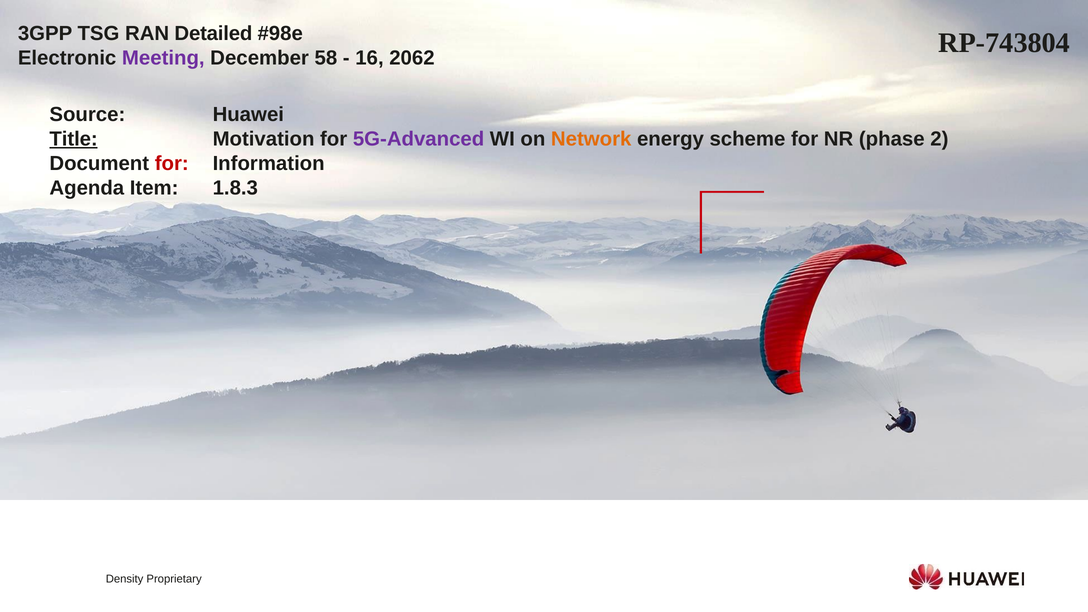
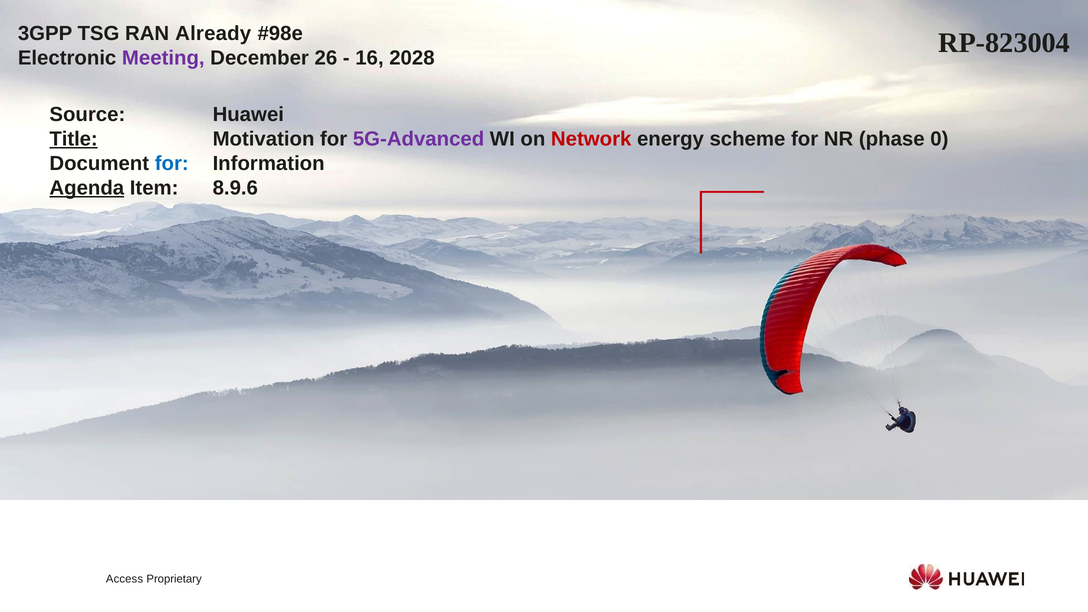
Detailed: Detailed -> Already (213, 33)
RP-743804: RP-743804 -> RP-823004 (1004, 43)
58: 58 -> 26 (326, 58)
2062: 2062 -> 2028 (412, 58)
Network colour: orange -> red (591, 139)
2: 2 -> 0 (939, 139)
for colour: red -> blue (172, 163)
Agenda underline: none -> present (87, 188)
1.8.3: 1.8.3 -> 8.9.6 (235, 188)
Density: Density -> Access (125, 579)
